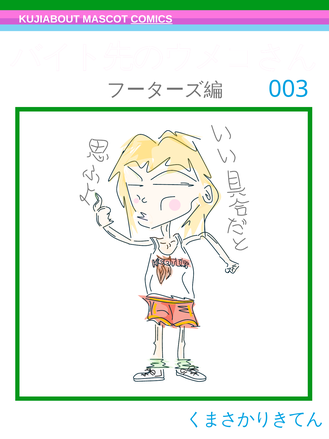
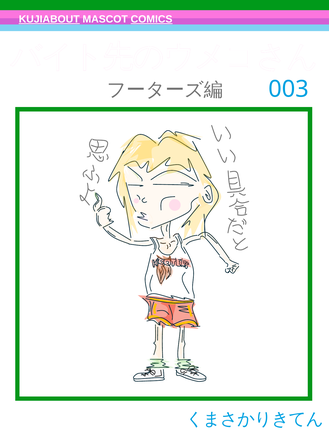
KUJIABOUT underline: none -> present (49, 19)
